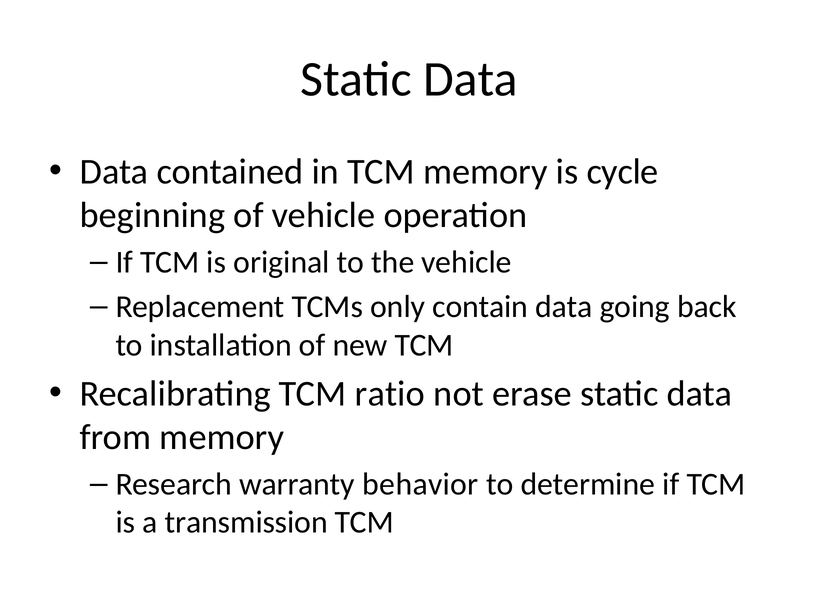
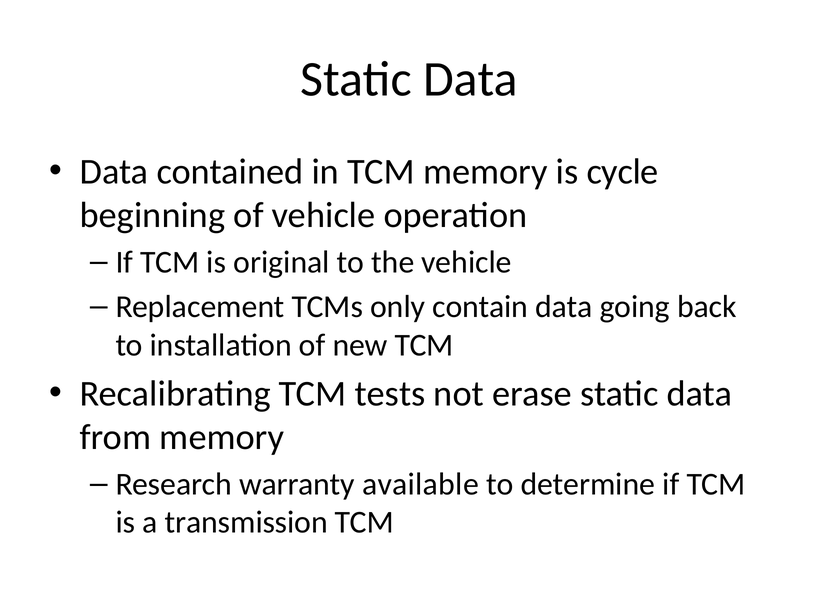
ratio: ratio -> tests (390, 393)
behavior: behavior -> available (420, 484)
